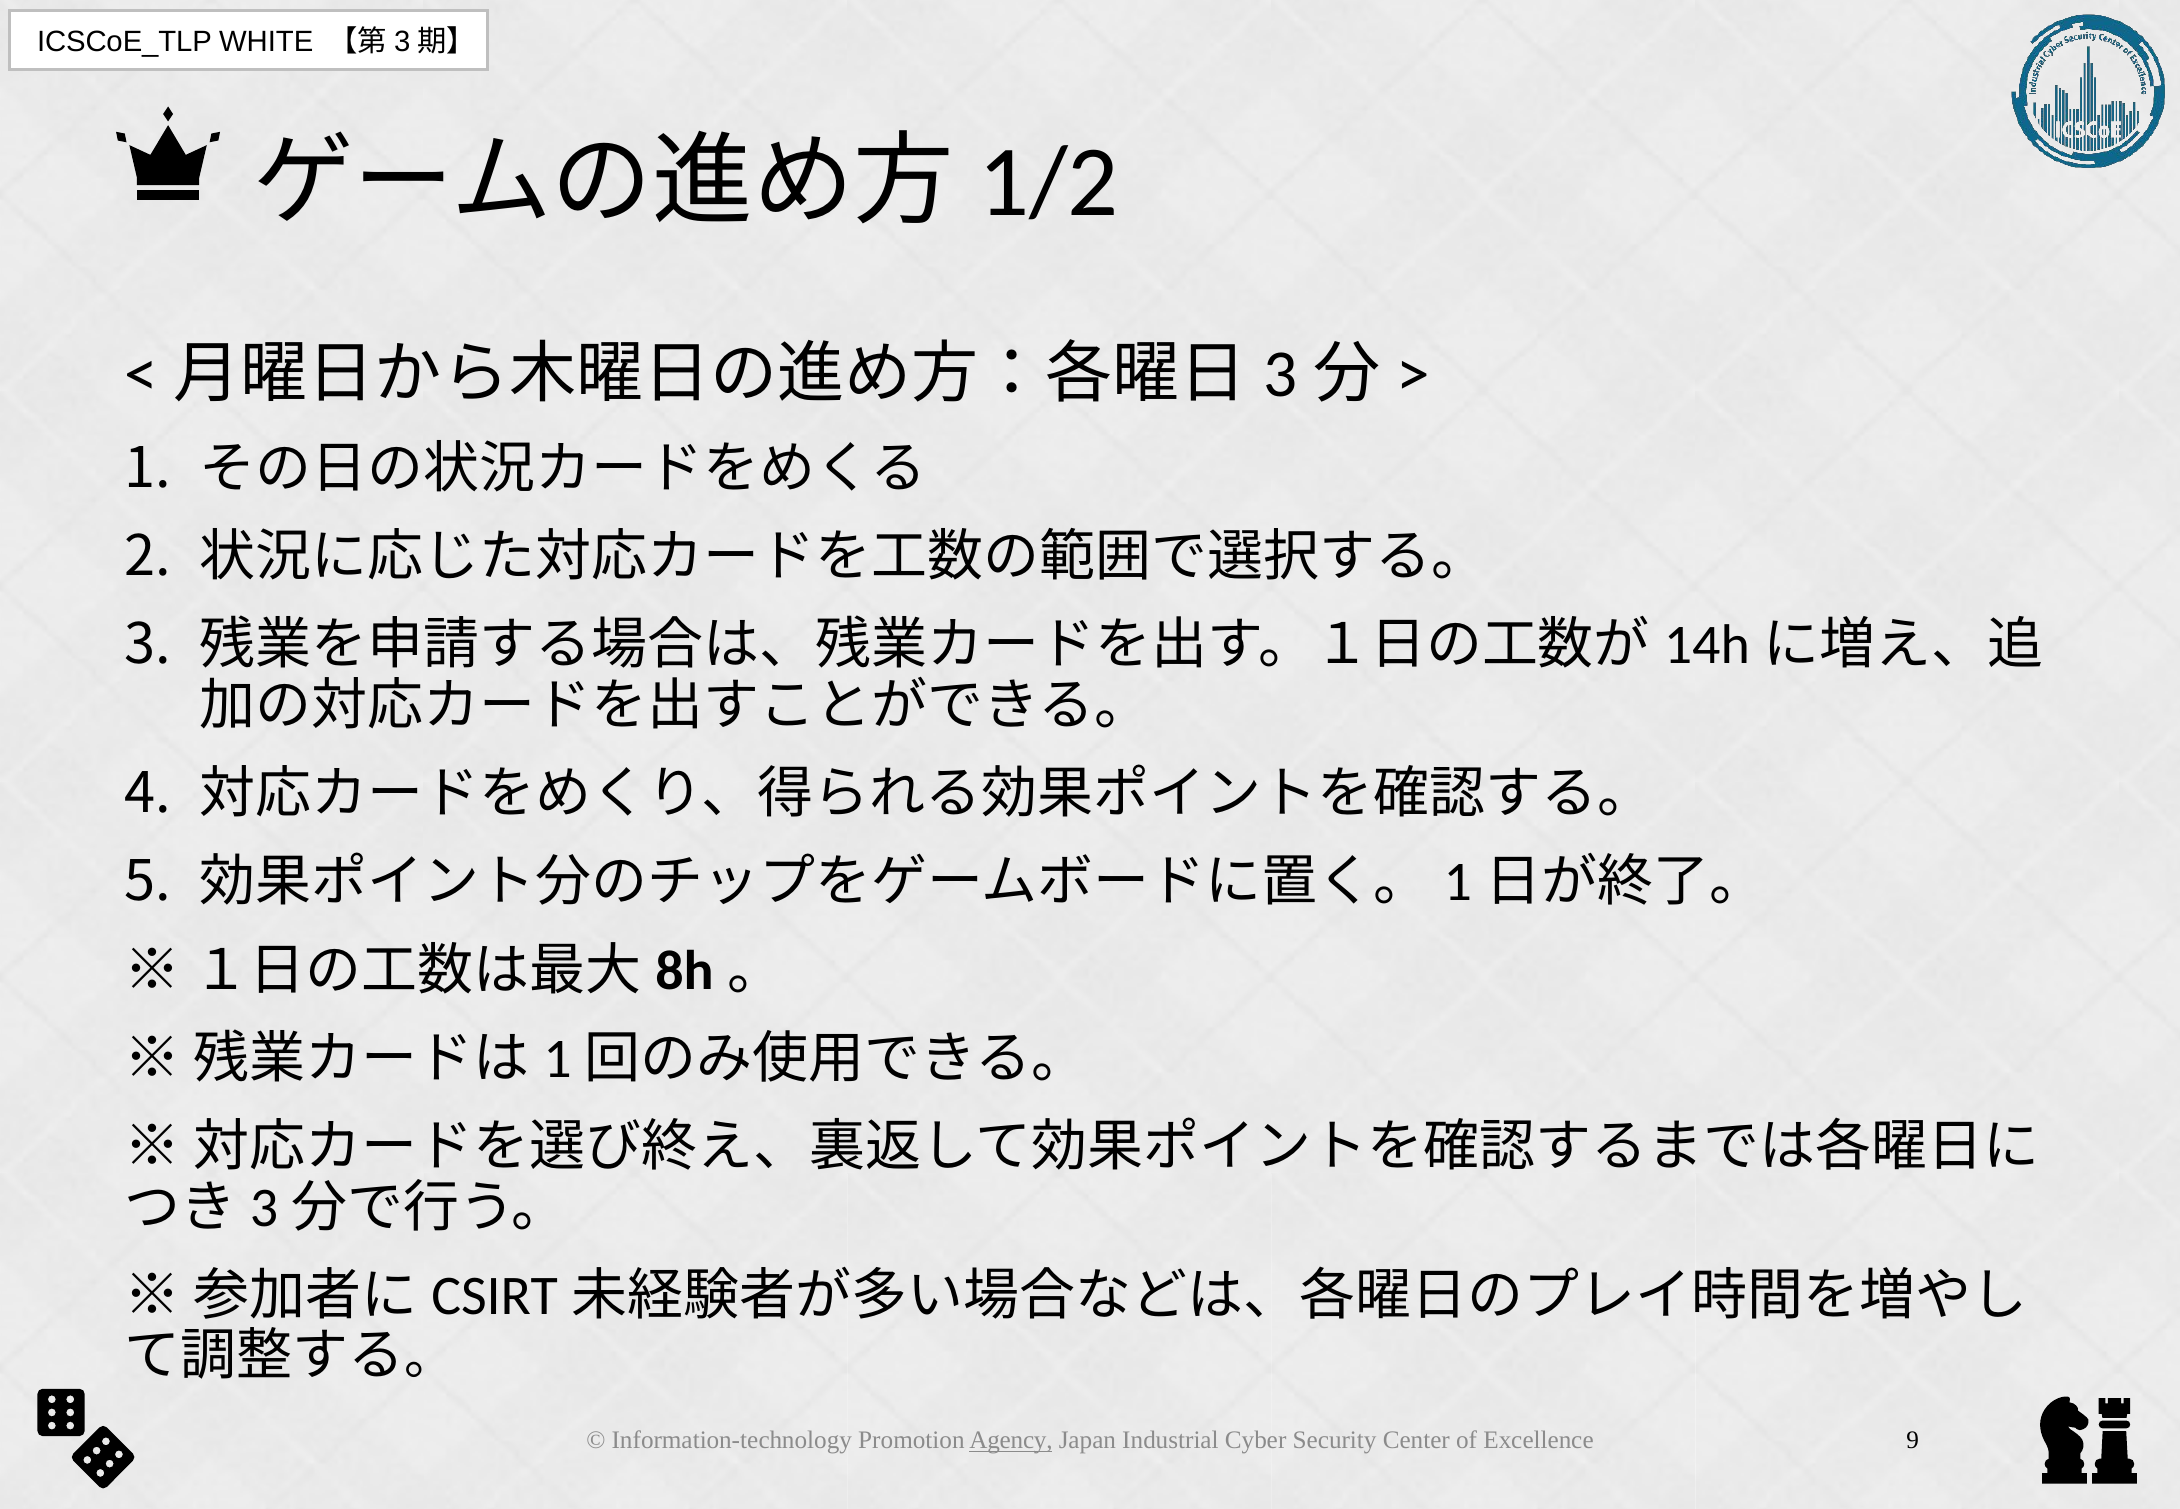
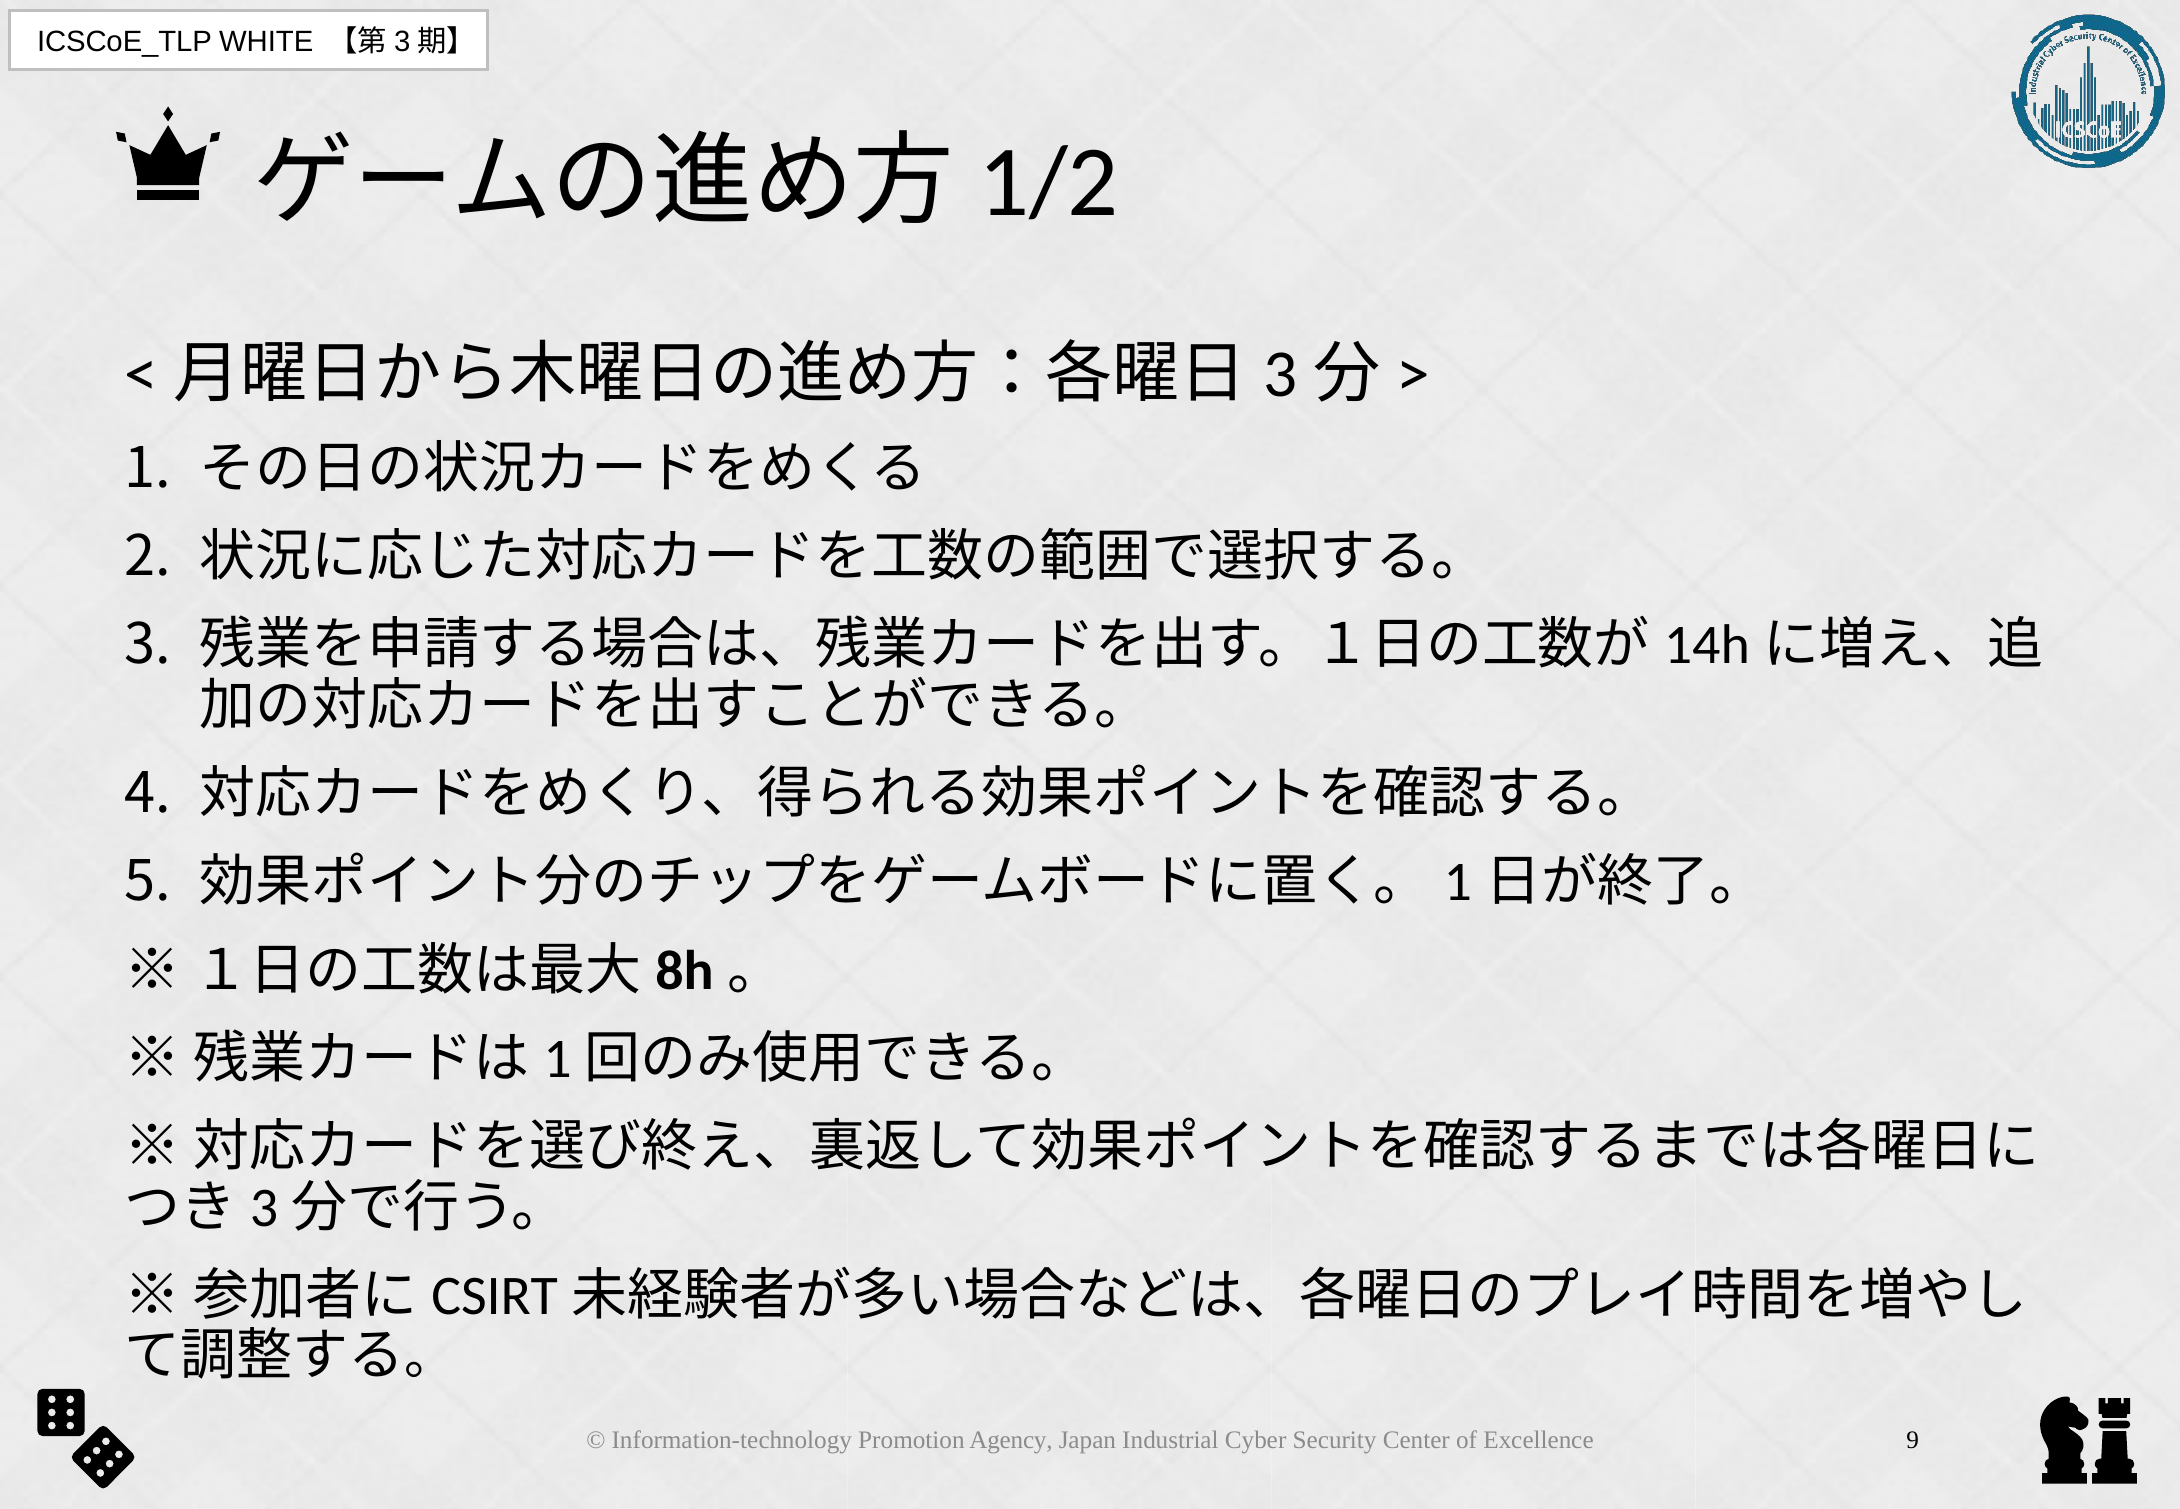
Agency underline: present -> none (1011, 1441)
